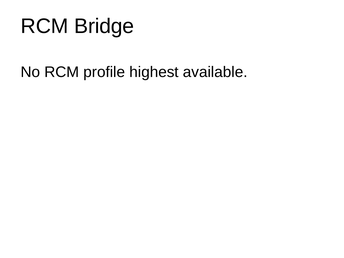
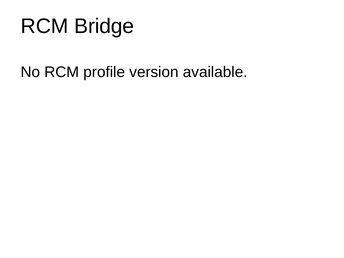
highest: highest -> version (154, 72)
